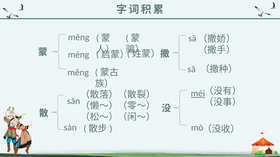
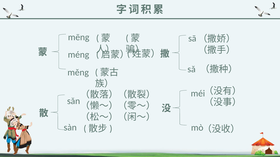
méi underline: present -> none (198, 94)
